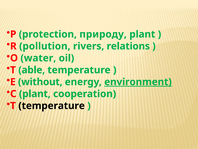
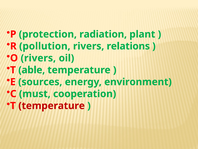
природу: природу -> radiation (103, 34)
O water: water -> rivers (38, 58)
without: without -> sources (40, 82)
environment underline: present -> none (138, 82)
C plant: plant -> must (35, 94)
temperature colour: black -> red (52, 105)
